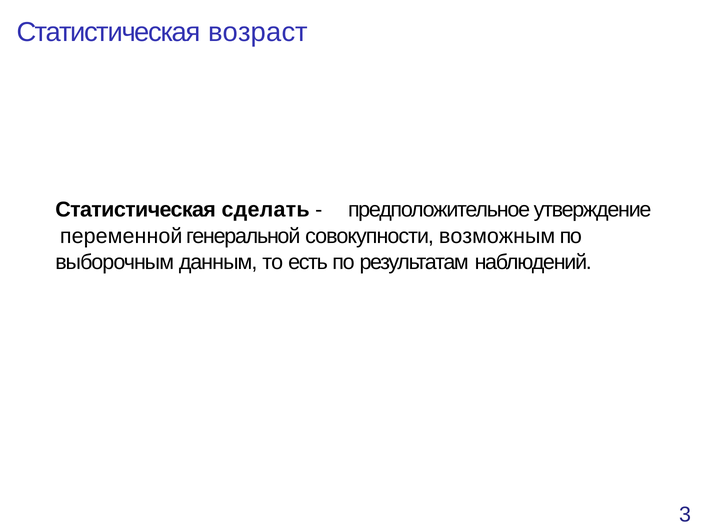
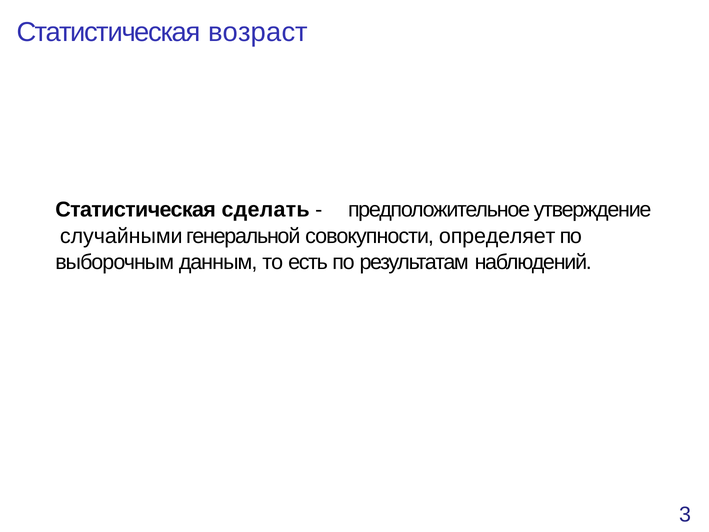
переменной: переменной -> случайными (121, 236)
возможным: возможным -> определяет (497, 236)
